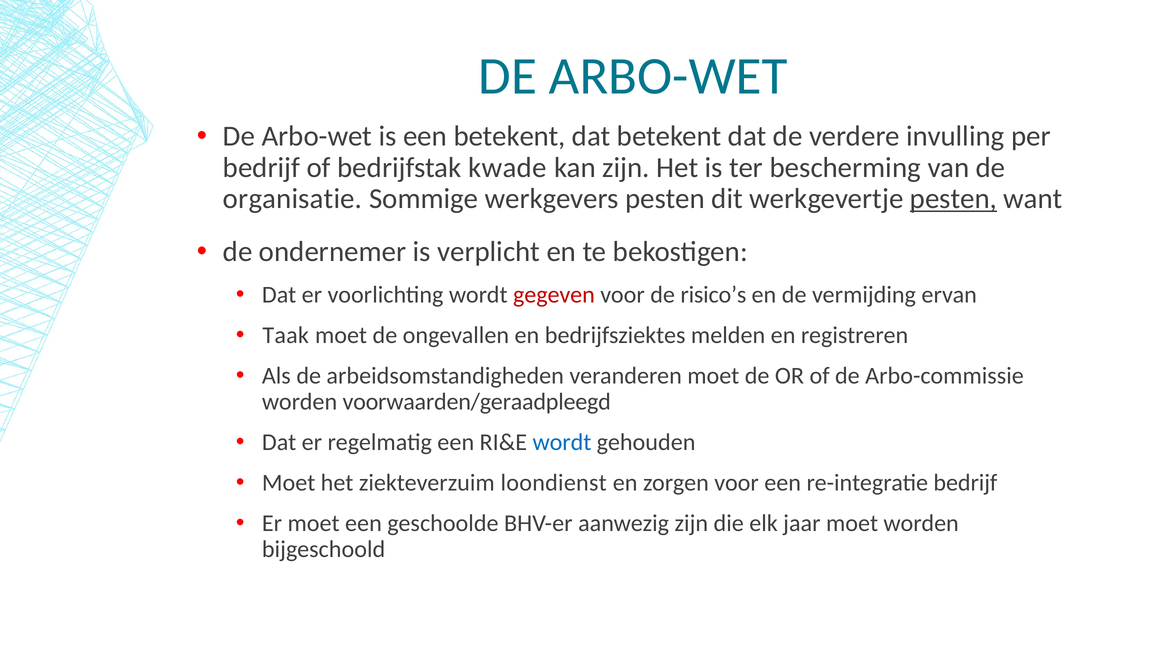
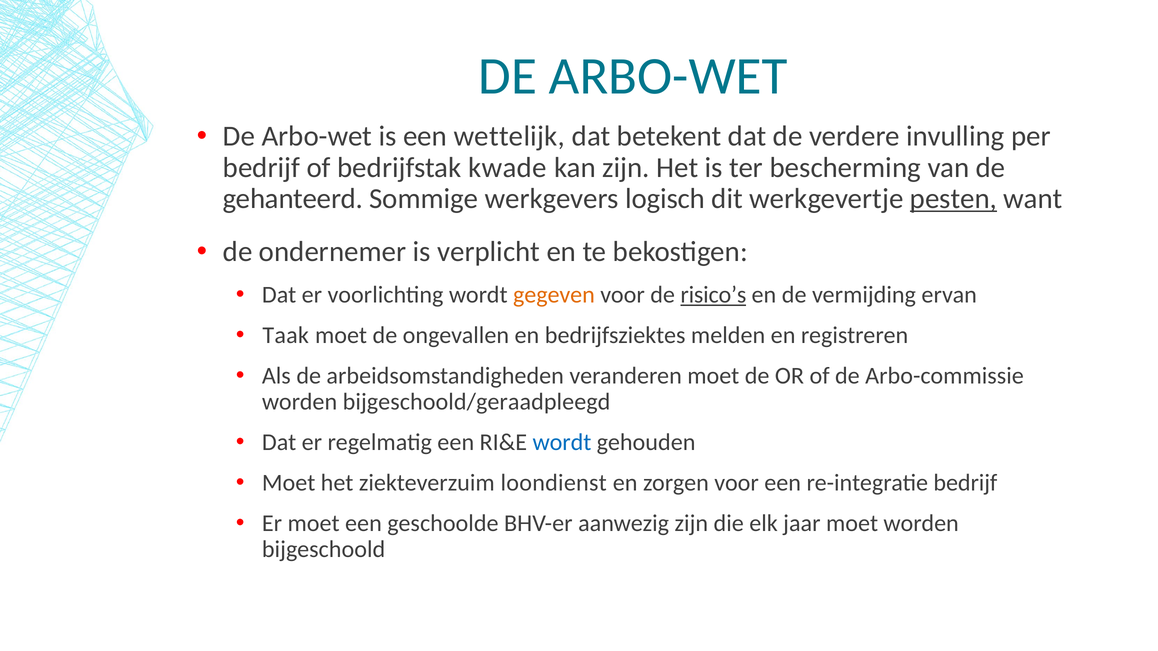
een betekent: betekent -> wettelijk (509, 136)
organisatie: organisatie -> gehanteerd (293, 199)
werkgevers pesten: pesten -> logisch (665, 199)
gegeven colour: red -> orange (554, 295)
risico’s underline: none -> present (713, 295)
voorwaarden/geraadpleegd: voorwaarden/geraadpleegd -> bijgeschoold/geraadpleegd (477, 402)
